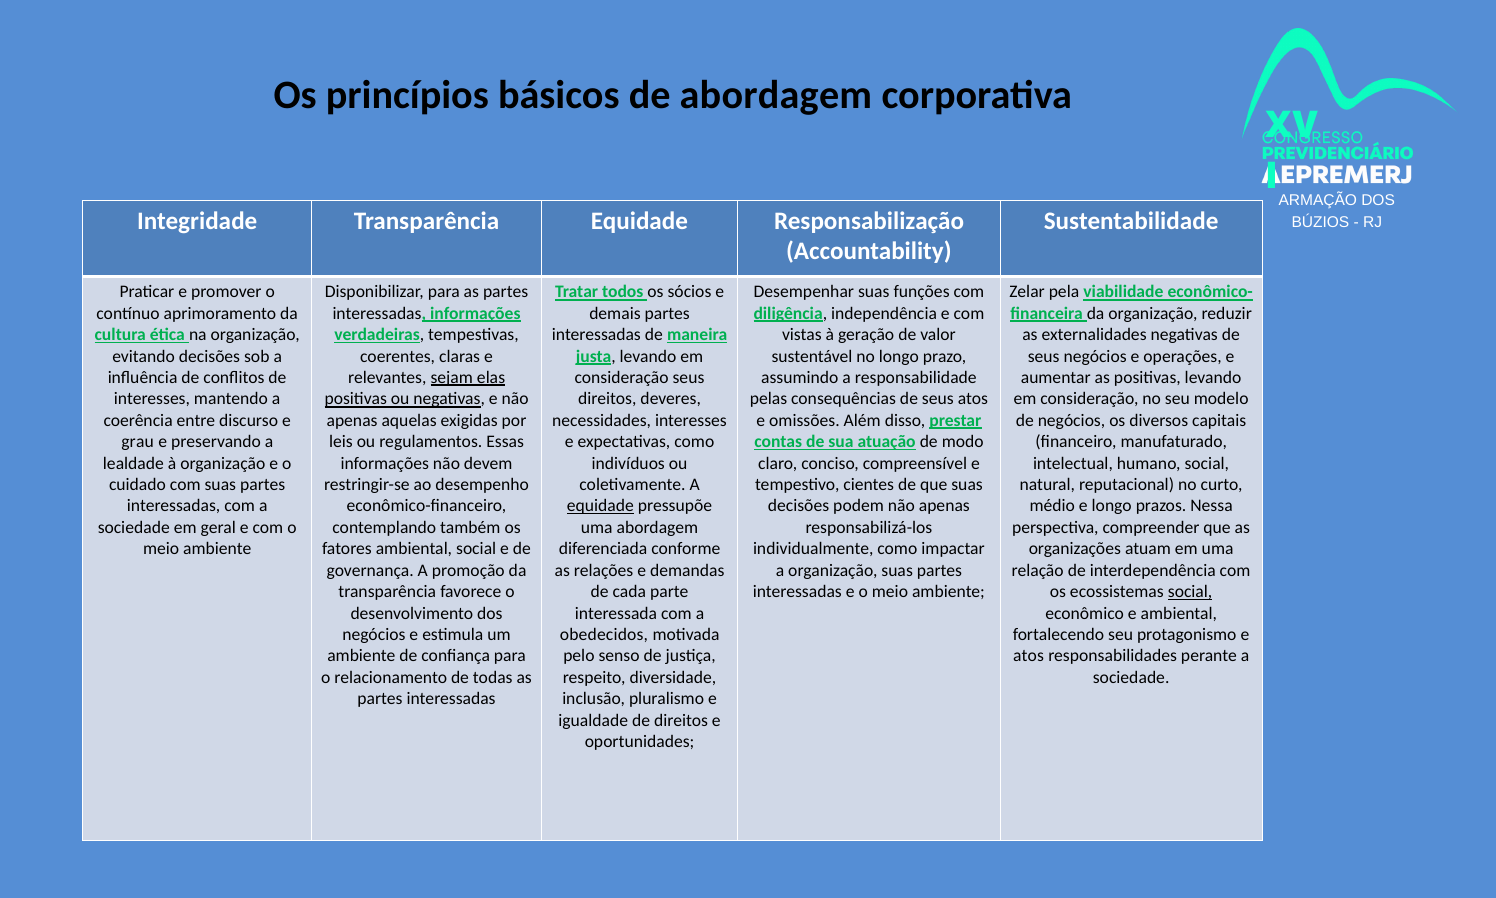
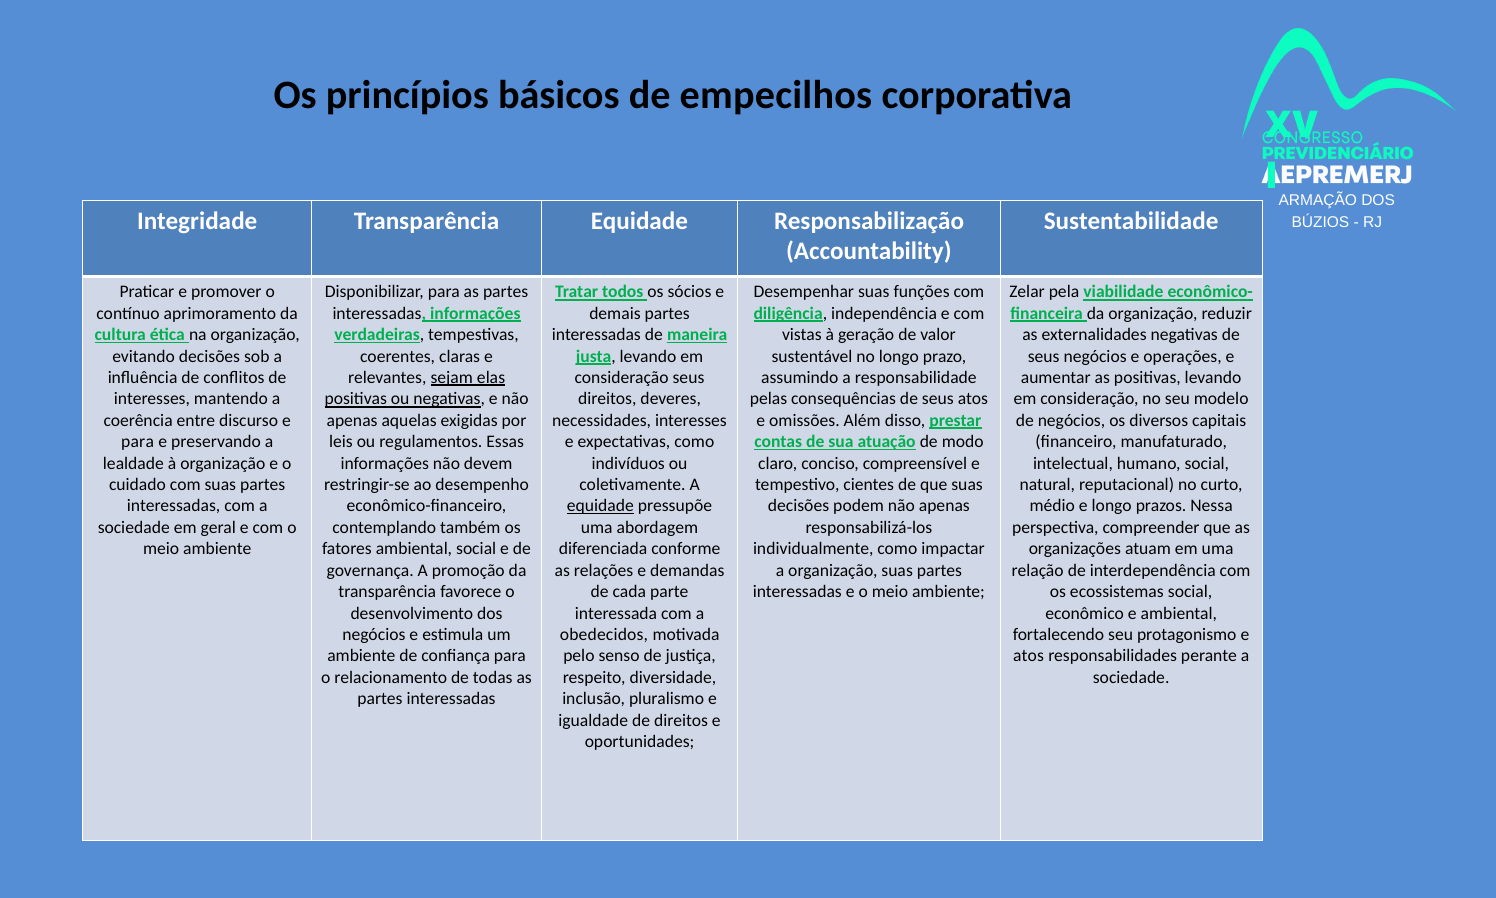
de abordagem: abordagem -> empecilhos (776, 95)
grau: grau -> para (138, 442)
social underline: present -> none (1190, 591)
